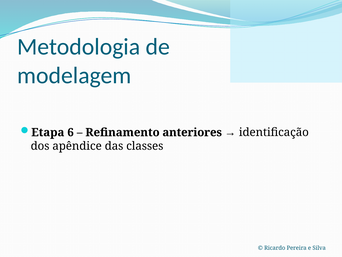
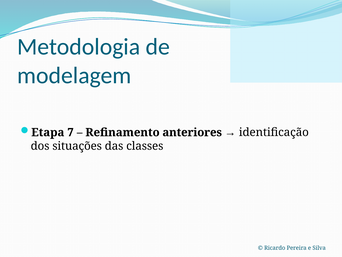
6: 6 -> 7 (71, 132)
apêndice: apêndice -> situações (77, 146)
